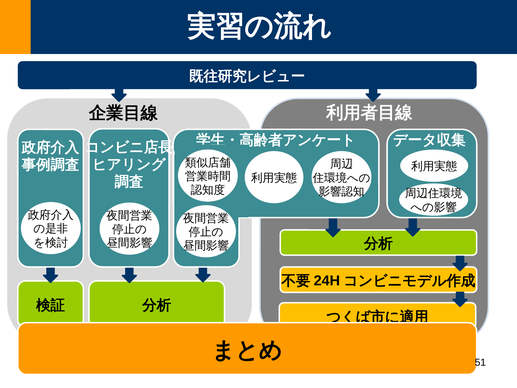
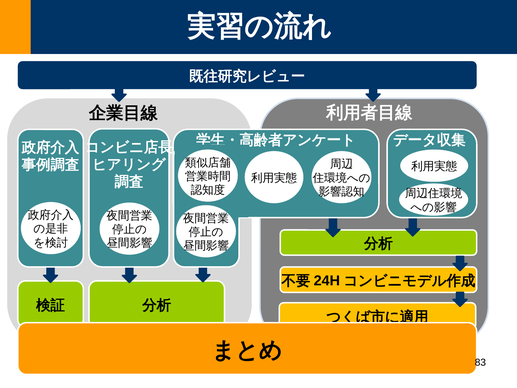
51: 51 -> 83 (480, 362)
